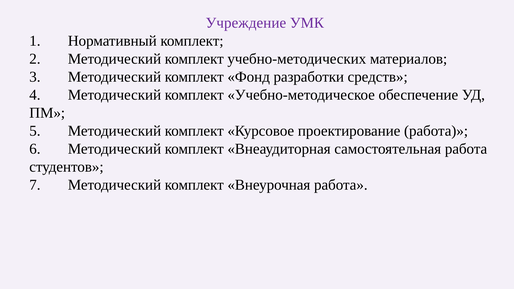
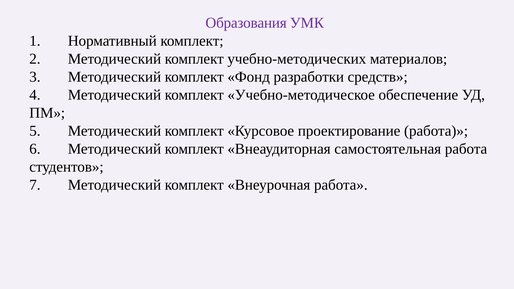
Учреждение: Учреждение -> Образования (246, 23)
